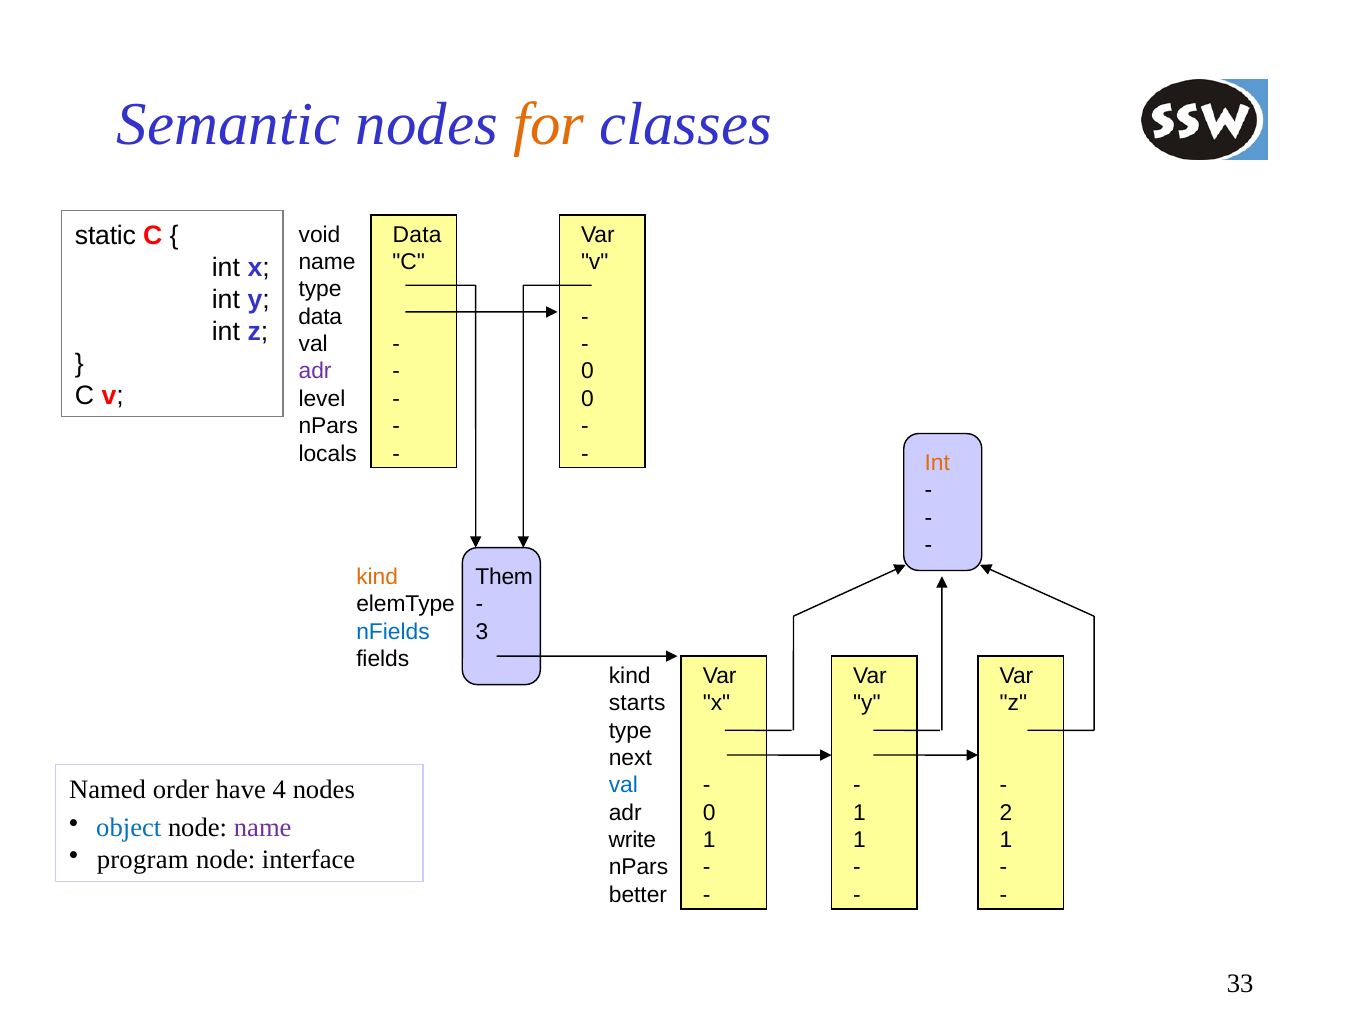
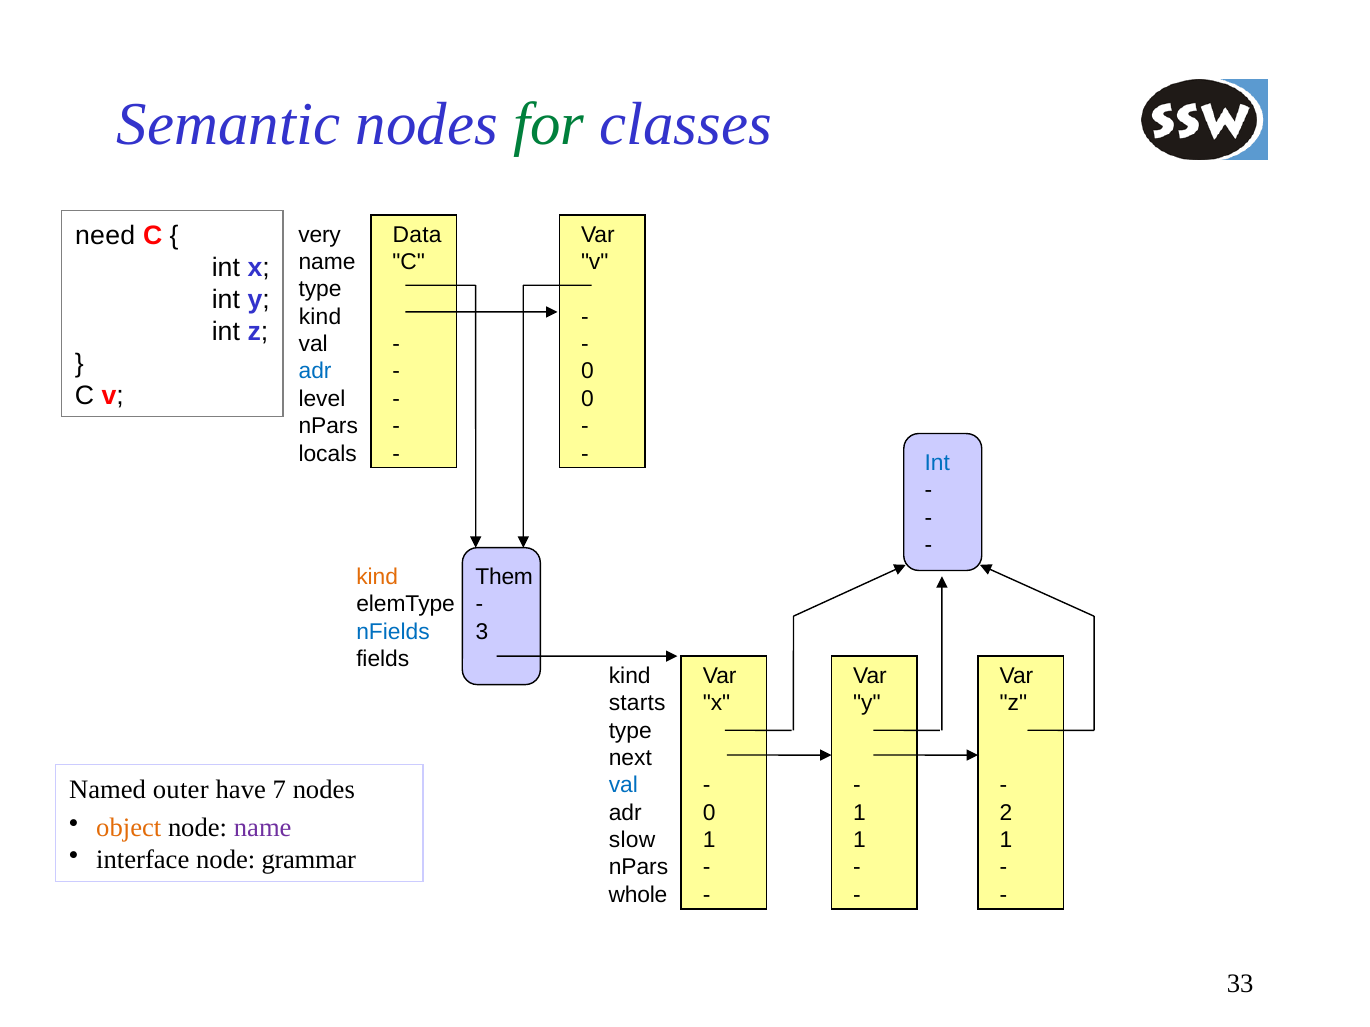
for colour: orange -> green (549, 124)
static: static -> need (105, 236)
void: void -> very (320, 235)
data: data -> kind (320, 317)
adr colour: purple -> blue (315, 372)
Int colour: orange -> blue (937, 463)
order: order -> outer (181, 790)
4: 4 -> 7 (279, 790)
object colour: blue -> orange (129, 829)
write: write -> slow (632, 840)
program: program -> interface (143, 861)
interface: interface -> grammar (309, 861)
better: better -> whole (638, 895)
